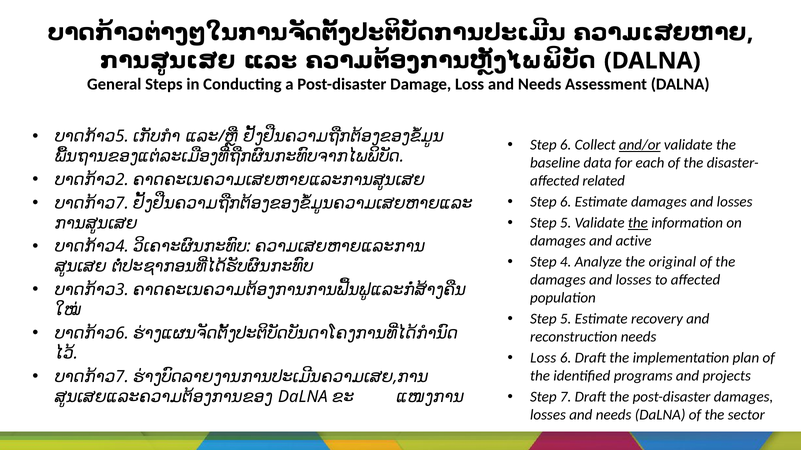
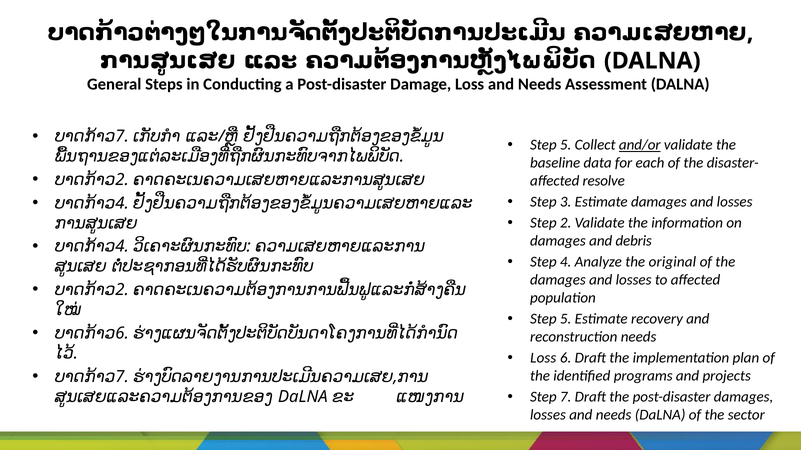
5: 5 -> 7 (122, 137)
6: 6 -> 5 (566, 145)
related: related -> resolve (604, 181)
6: 6 -> 3 (566, 202)
7: 7 -> 4 (122, 203)
5: 5 -> 2 (566, 223)
the underline: present -> none (638, 223)
active: active -> debris (634, 241)
3: 3 -> 2 (122, 290)
